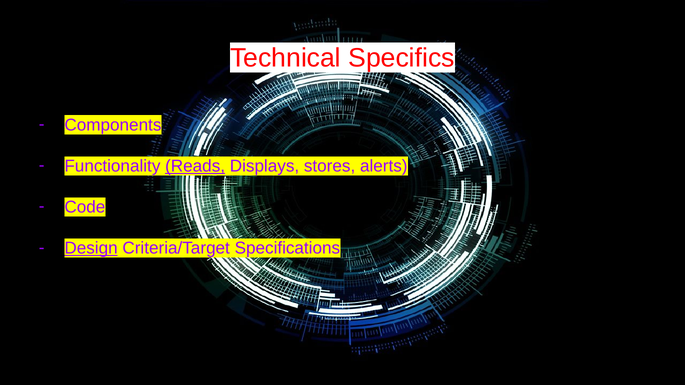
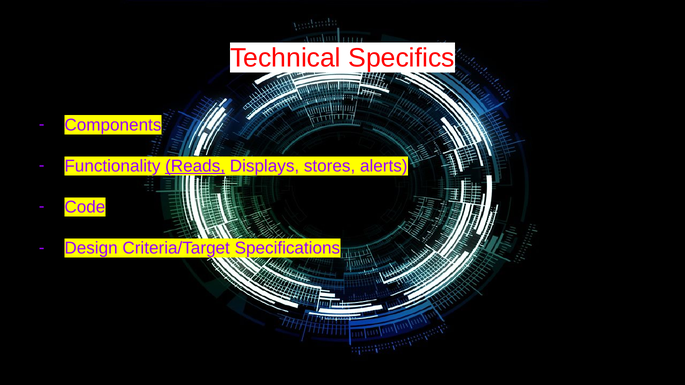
Design underline: present -> none (91, 249)
